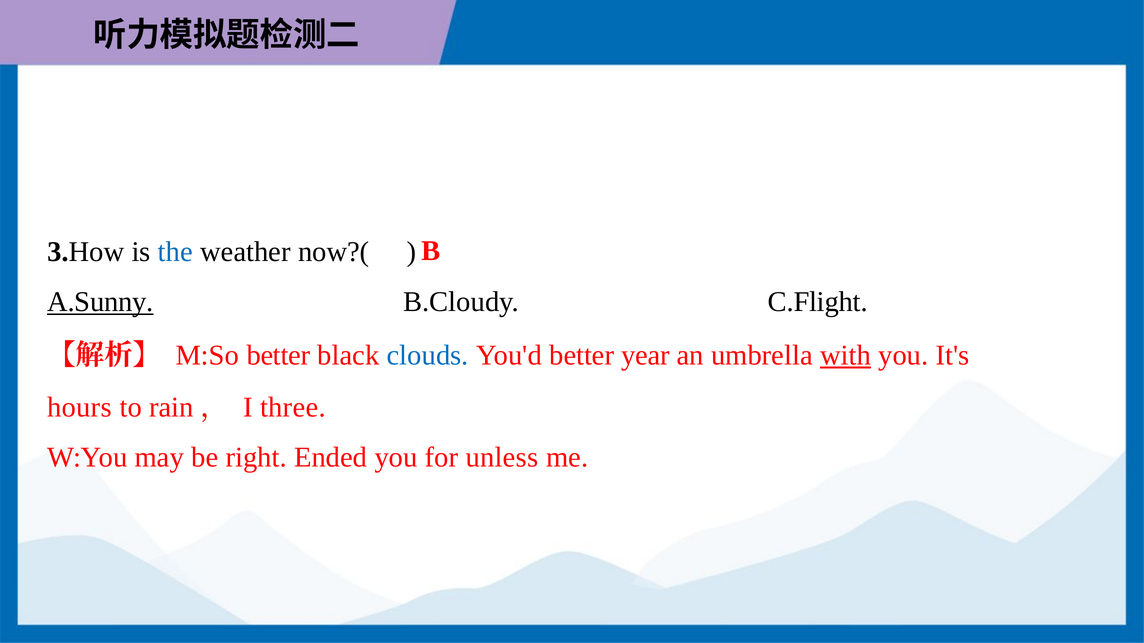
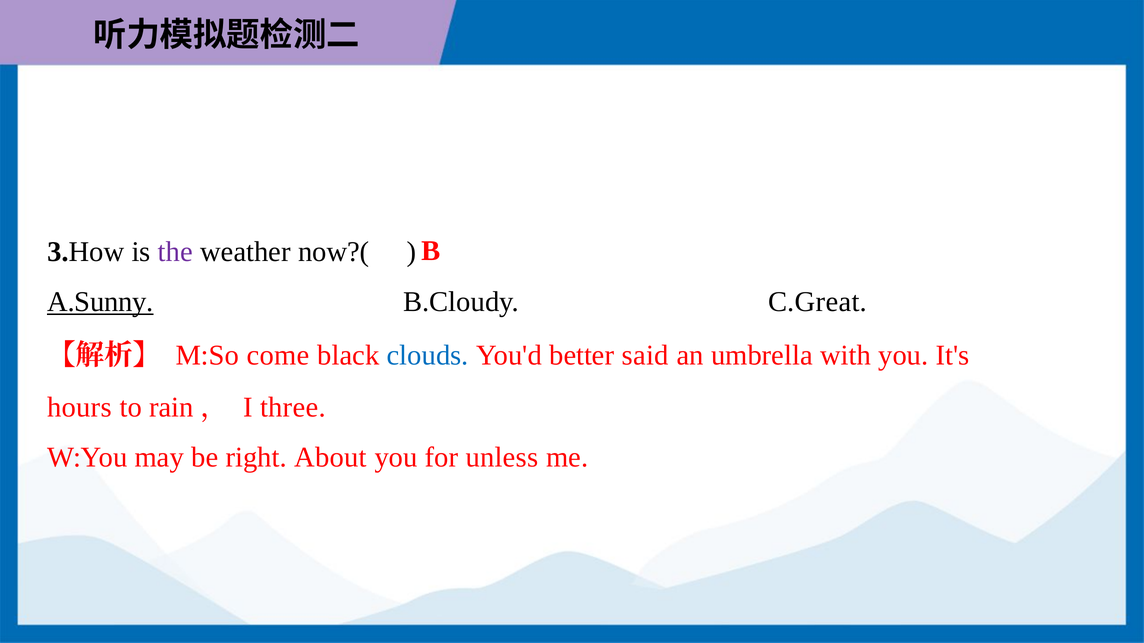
the colour: blue -> purple (175, 252)
C.Flight: C.Flight -> C.Great (818, 302)
M:So better: better -> come (278, 355)
year: year -> said (645, 355)
with underline: present -> none (845, 355)
Ended: Ended -> About (331, 458)
